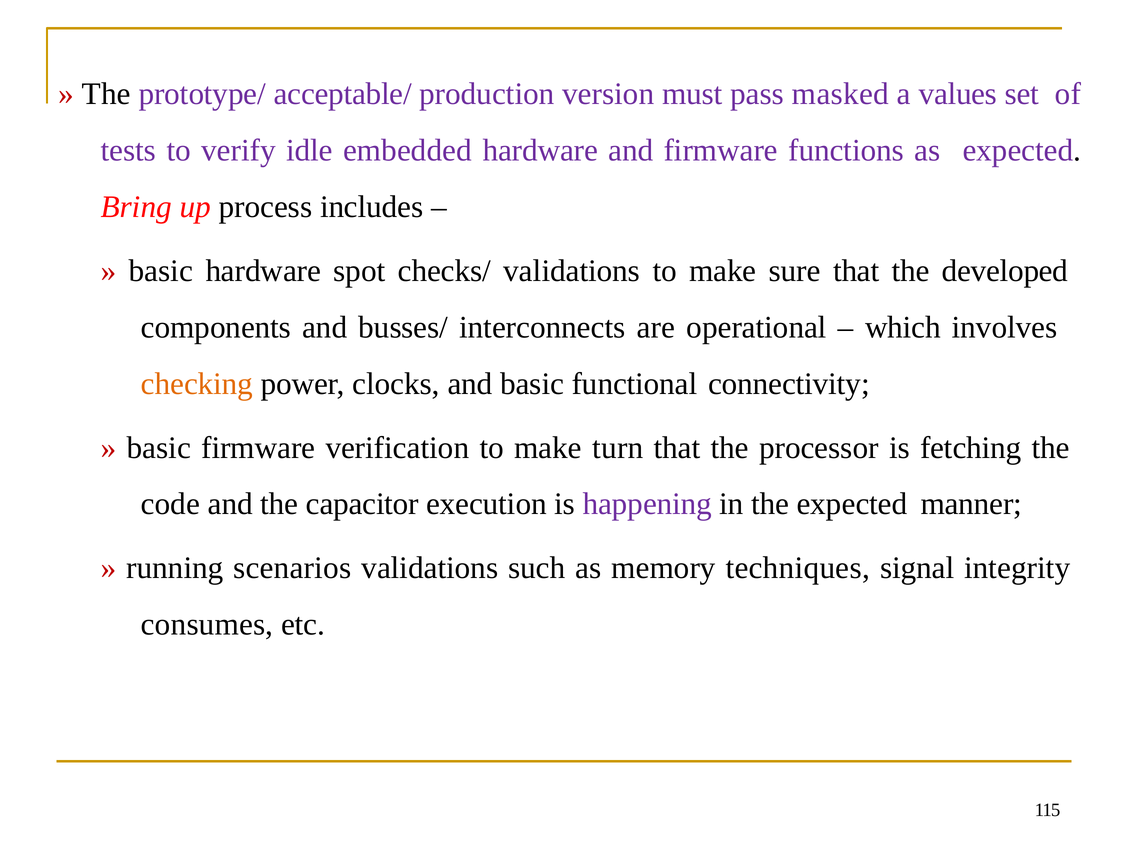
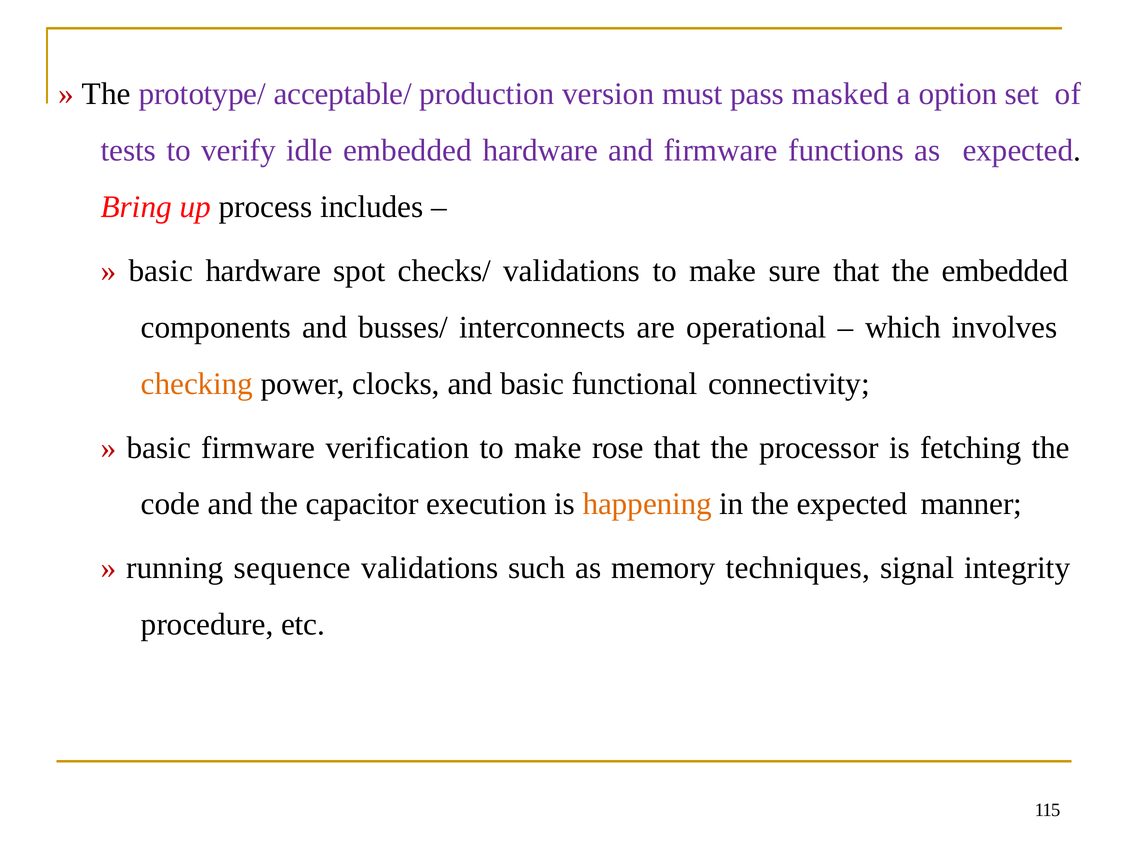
values: values -> option (958, 94)
the developed: developed -> embedded (1005, 271)
turn: turn -> rose (618, 448)
happening colour: purple -> orange (647, 504)
scenarios: scenarios -> sequence (292, 568)
consumes: consumes -> procedure (207, 624)
